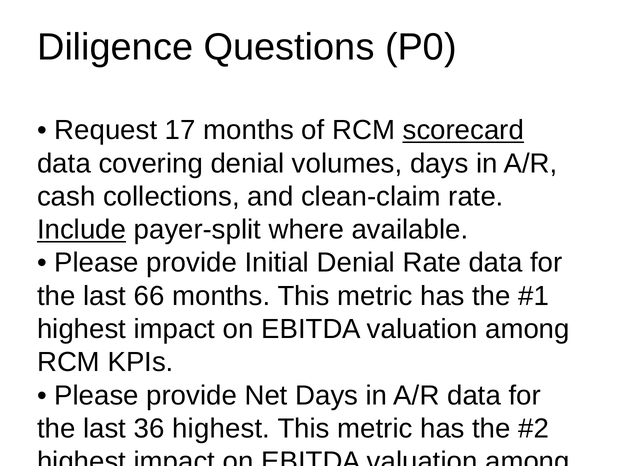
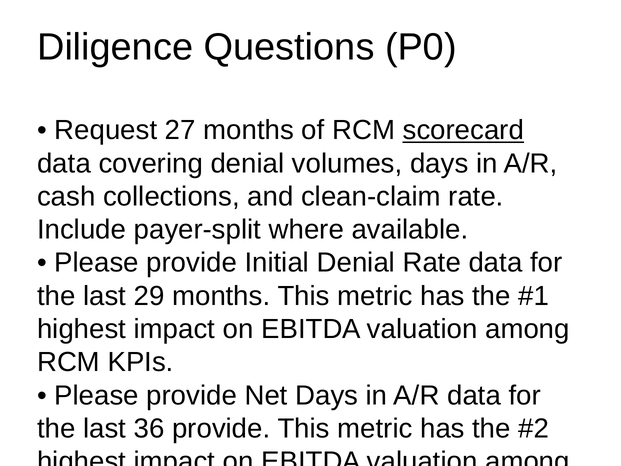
17: 17 -> 27 (180, 130)
Include underline: present -> none (82, 230)
66: 66 -> 29 (149, 296)
36 highest: highest -> provide (221, 428)
